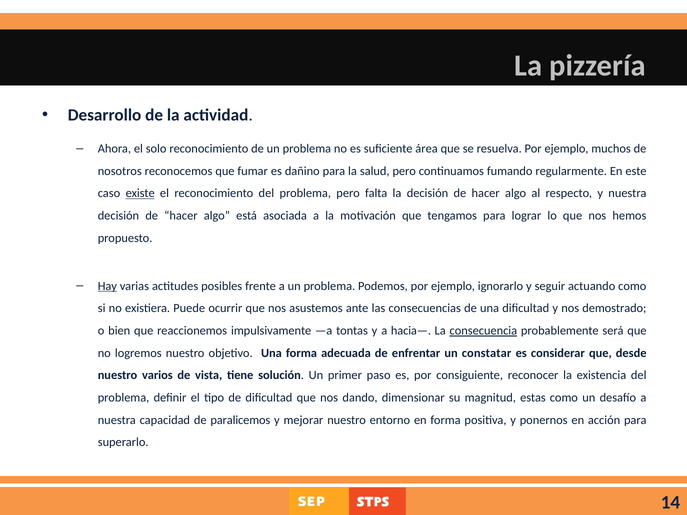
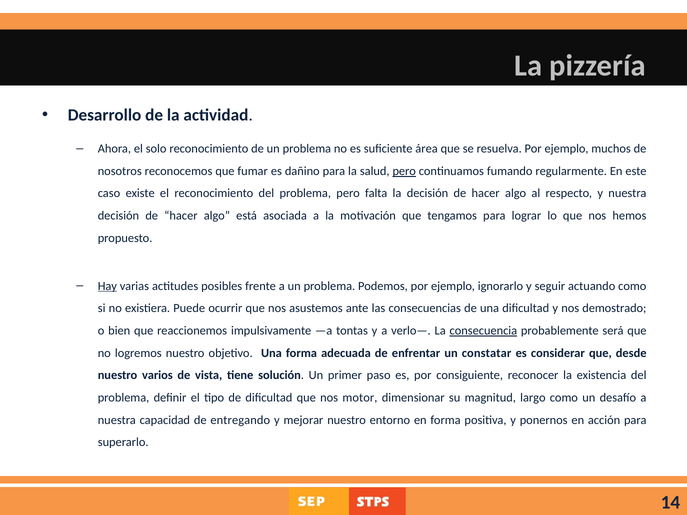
pero underline: none -> present (404, 171)
existe underline: present -> none (140, 193)
hacia—: hacia— -> verlo— (411, 331)
dando: dando -> motor (360, 398)
estas: estas -> largo (533, 398)
paralicemos: paralicemos -> entregando (240, 420)
